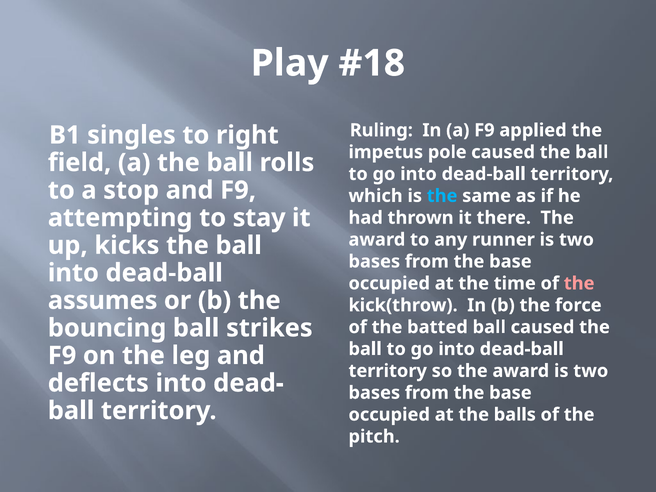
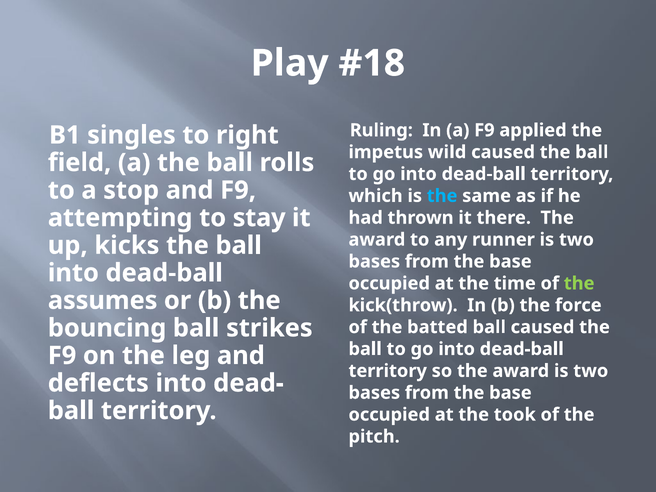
pole: pole -> wild (447, 152)
the colour: pink -> light green (579, 283)
balls: balls -> took (515, 415)
